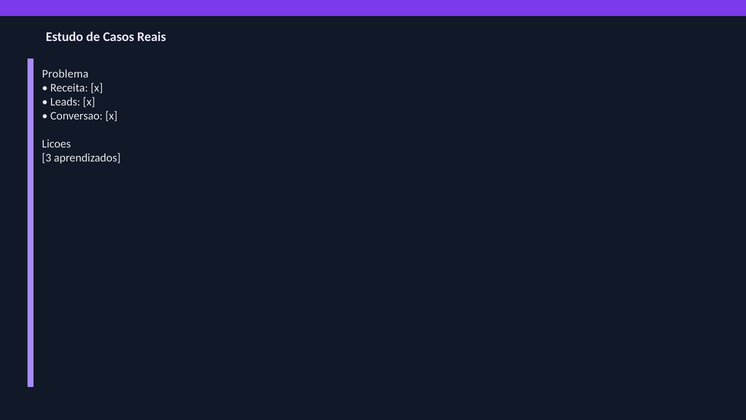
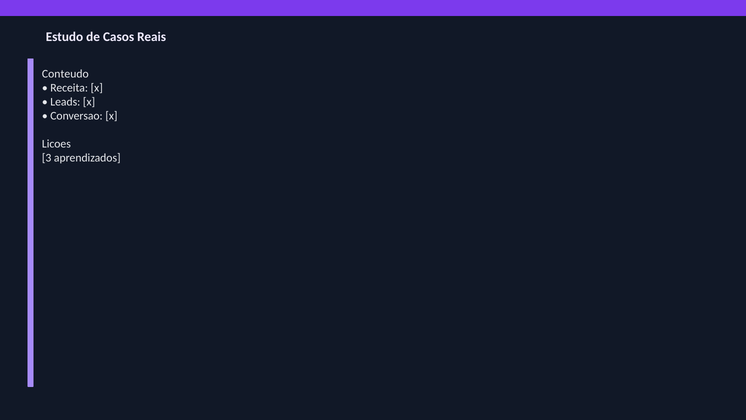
Problema: Problema -> Conteudo (65, 74)
